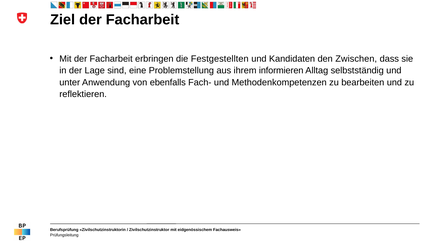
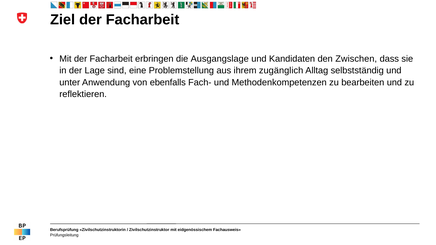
Festgestellten: Festgestellten -> Ausgangslage (220, 59)
informieren: informieren -> zugänglich (281, 71)
